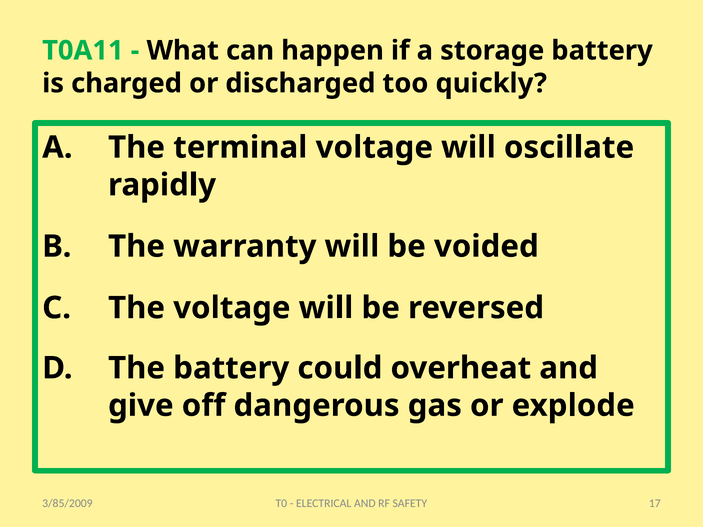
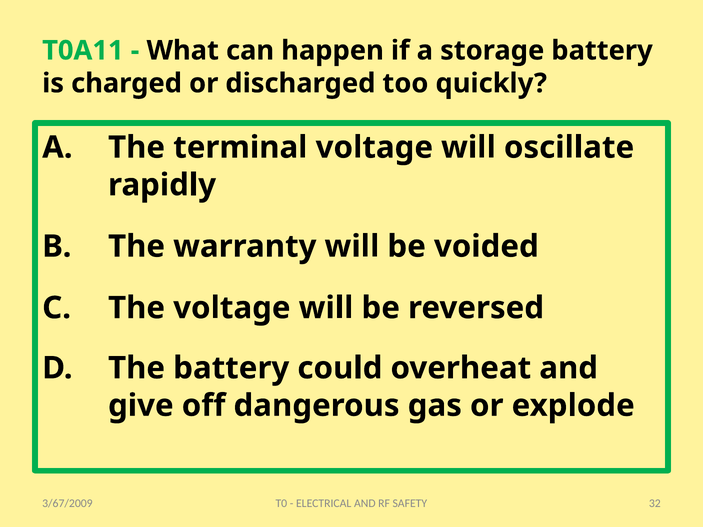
17: 17 -> 32 (655, 503)
3/85/2009: 3/85/2009 -> 3/67/2009 (67, 504)
